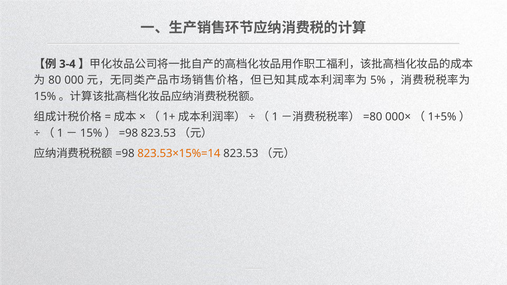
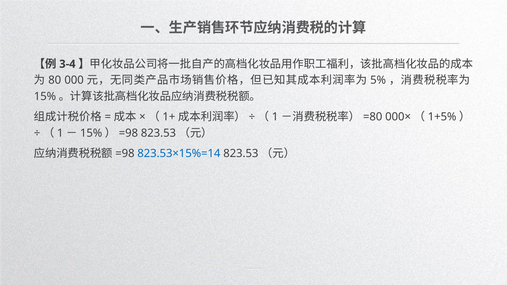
823.53×15%=14 colour: orange -> blue (179, 154)
